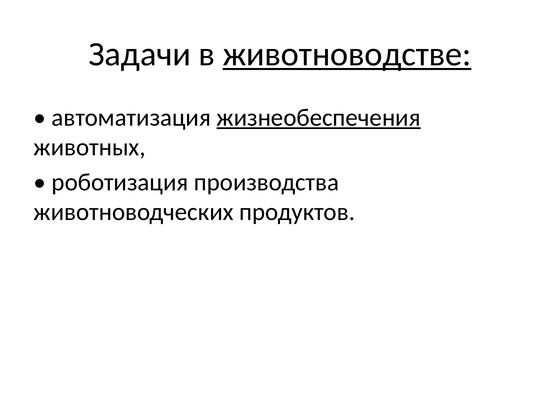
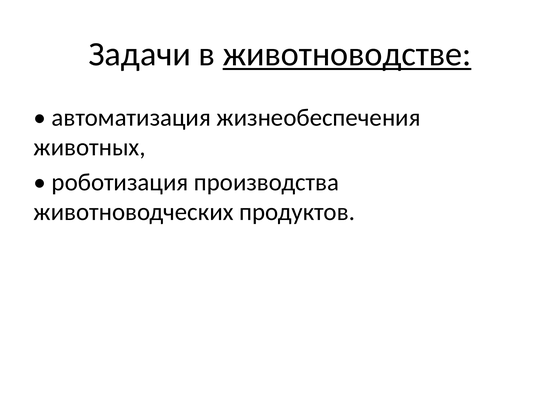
жизнеобеспечения underline: present -> none (319, 117)
